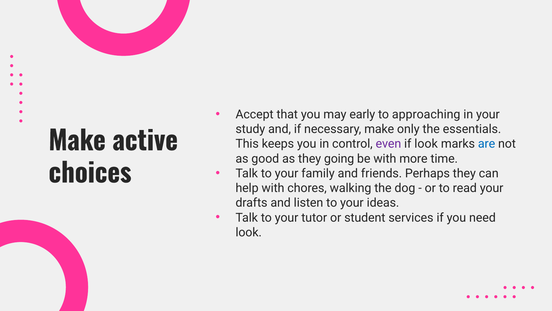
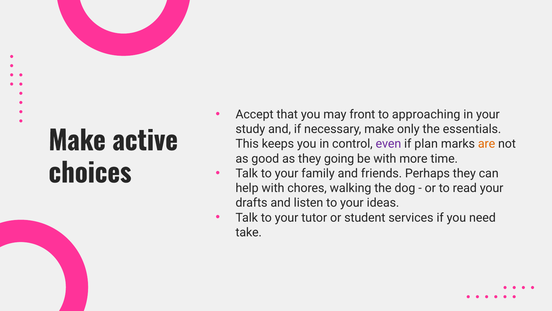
early: early -> front (362, 114)
if look: look -> plan (426, 144)
are colour: blue -> orange (487, 144)
look: look -> take (249, 232)
